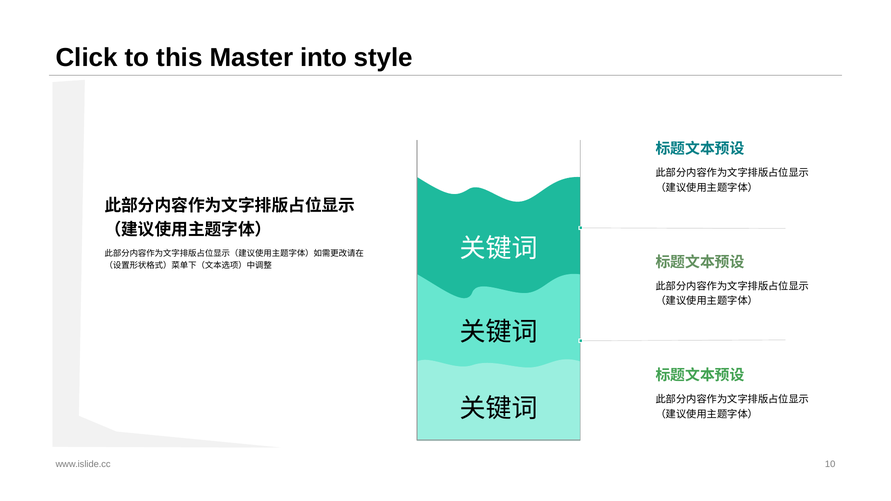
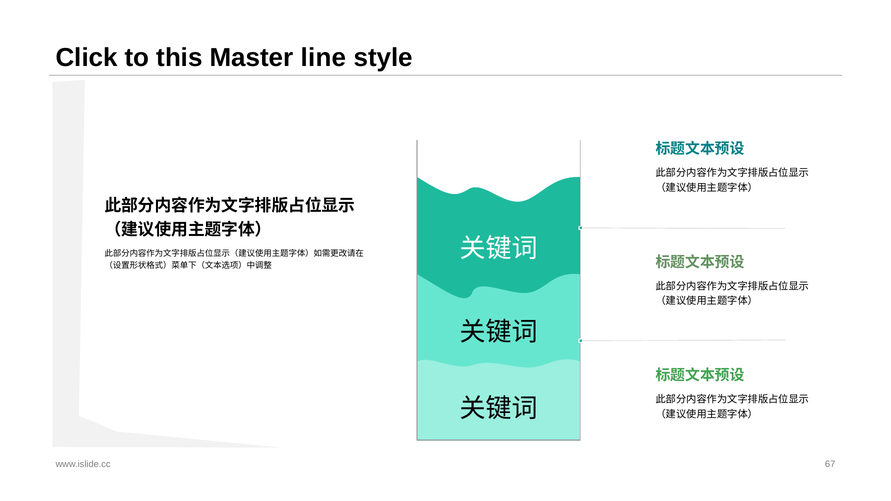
into: into -> line (323, 58)
10: 10 -> 67 (830, 464)
